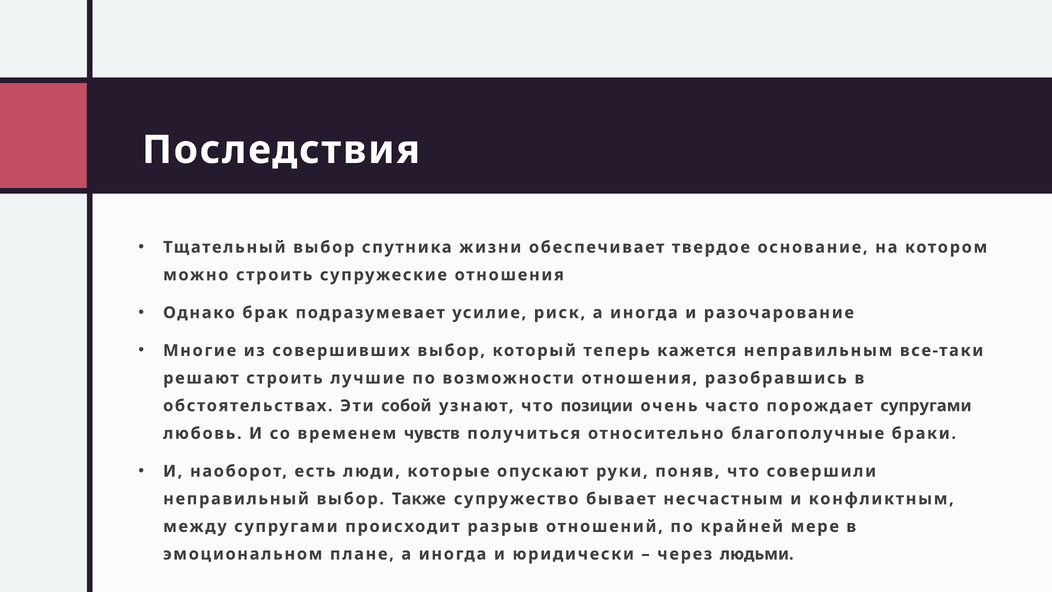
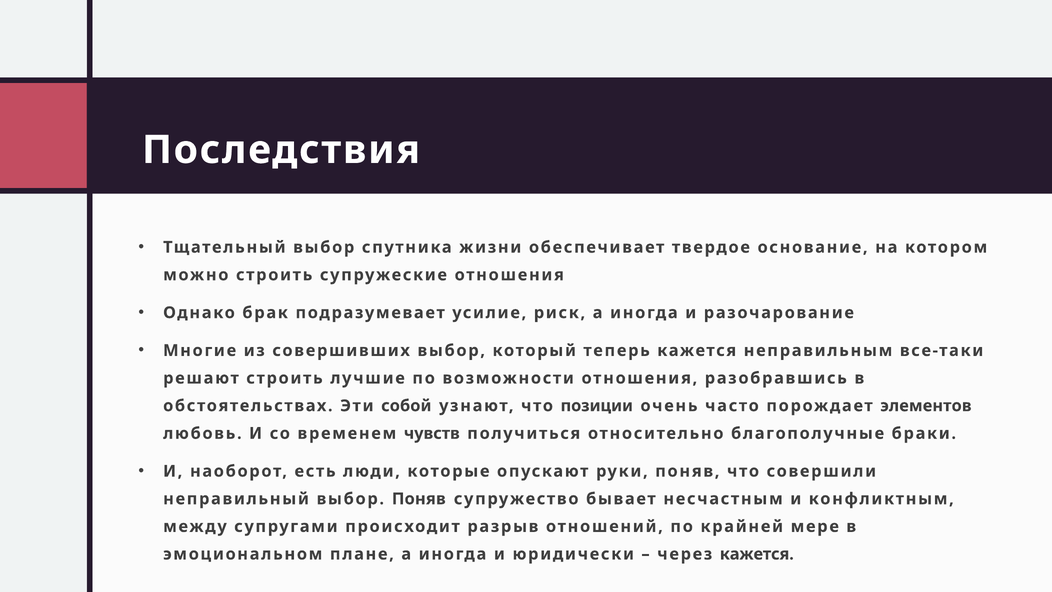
порождает супругами: супругами -> элементов (926, 406)
выбор Также: Также -> Поняв (419, 499)
через людьми: людьми -> кажется (757, 554)
